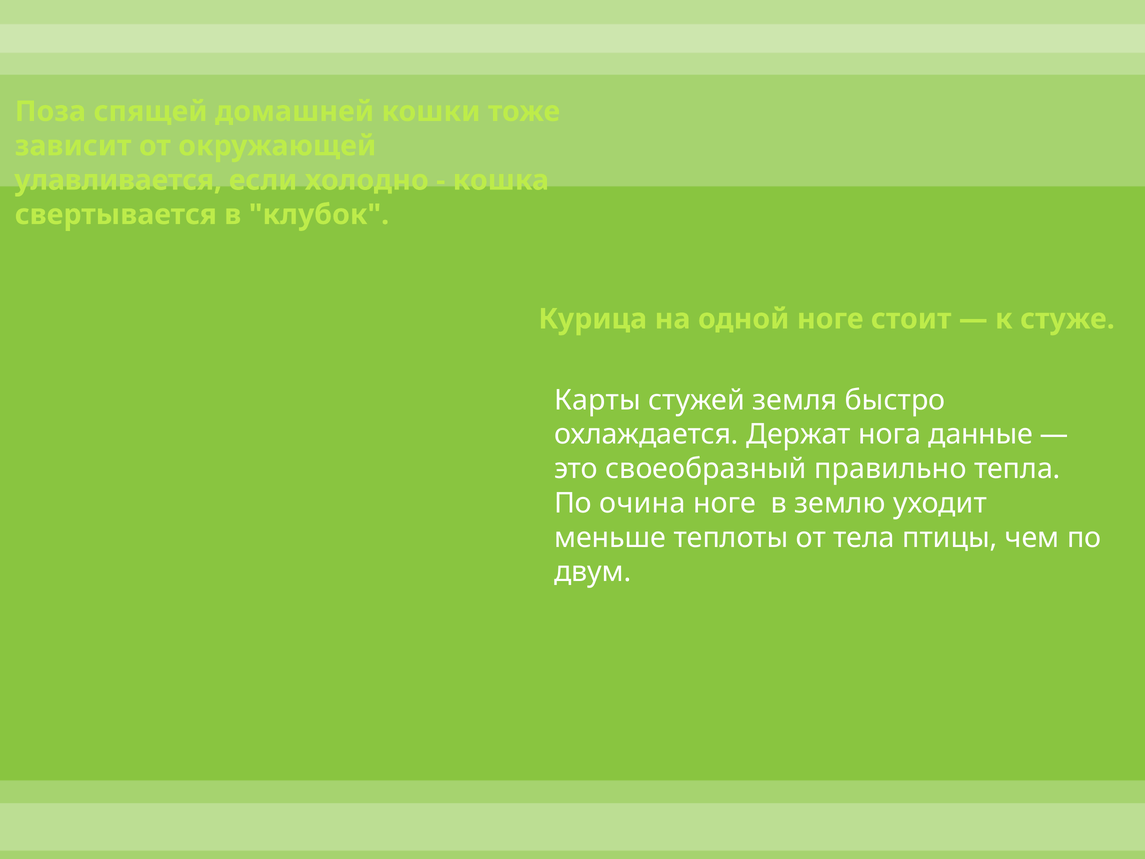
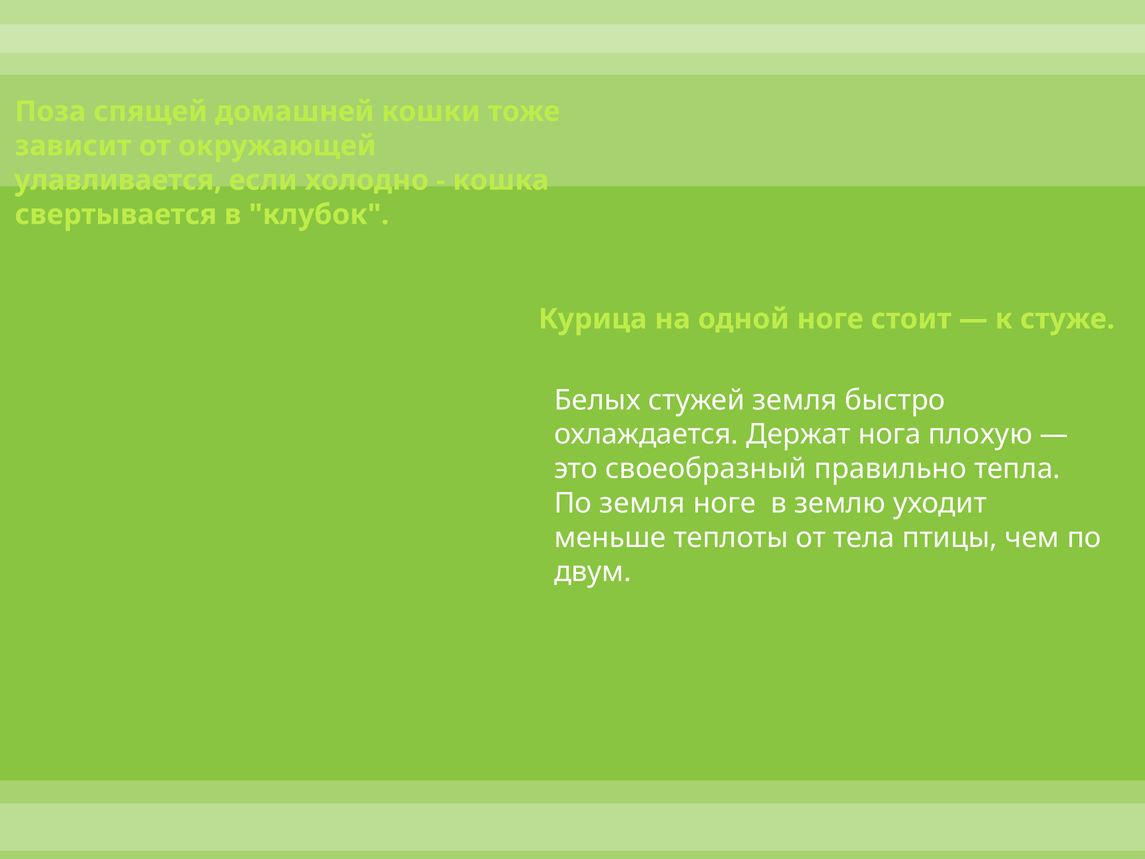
Карты: Карты -> Белых (597, 400)
данные: данные -> плохую (980, 434)
По очина: очина -> земля (642, 503)
